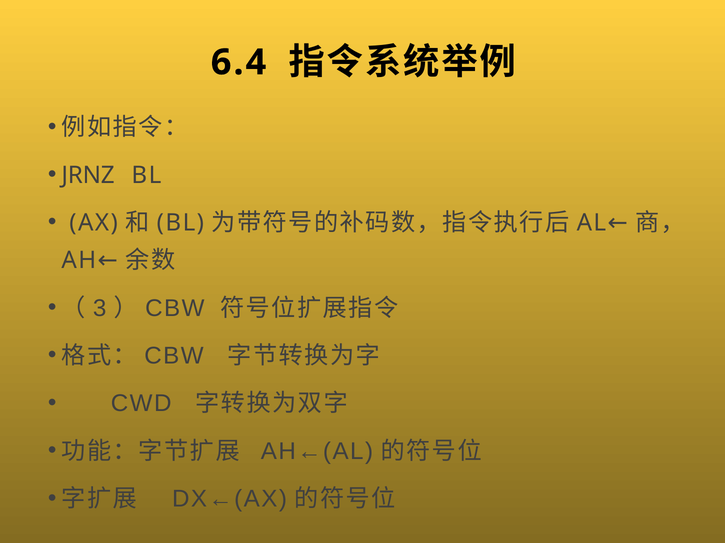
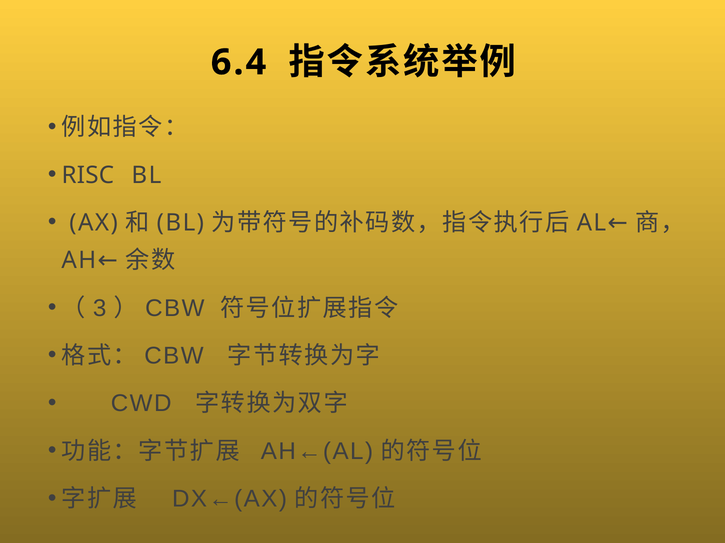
JRNZ: JRNZ -> RISC (88, 175)
